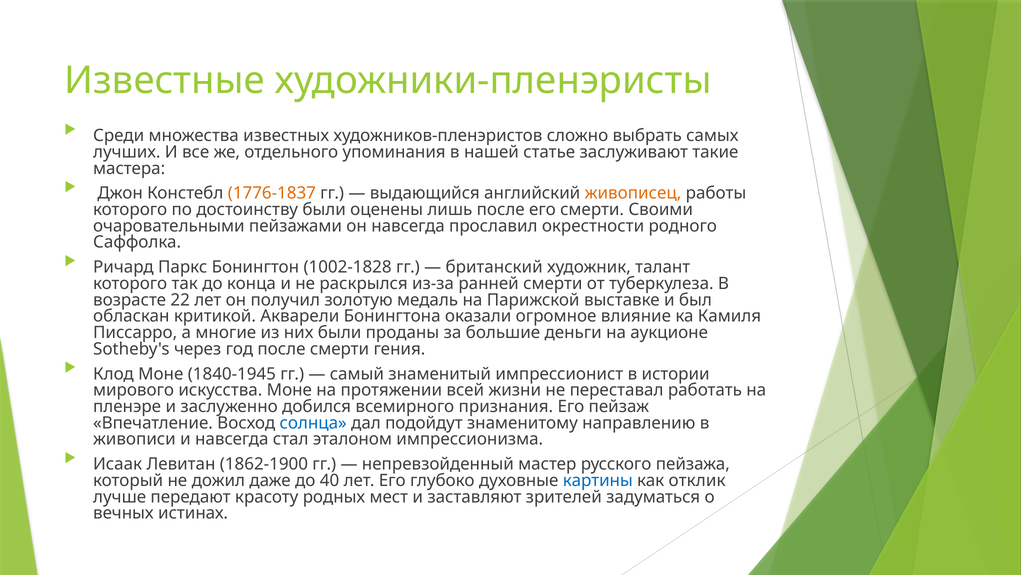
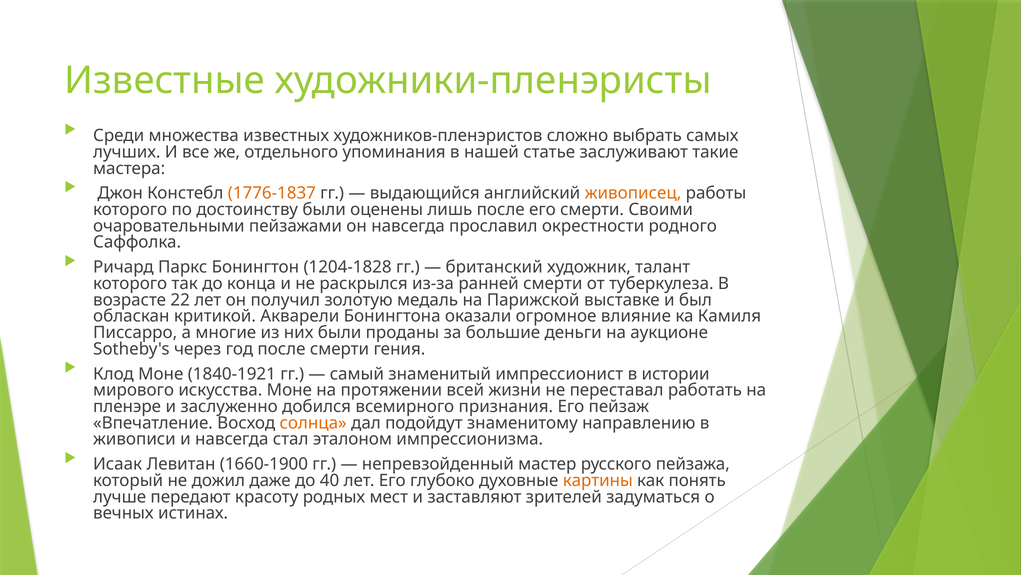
1002-1828: 1002-1828 -> 1204-1828 (348, 267)
1840-1945: 1840-1945 -> 1840-1921 (232, 373)
солнца colour: blue -> orange (313, 422)
1862-1900: 1862-1900 -> 1660-1900 (264, 464)
картины colour: blue -> orange (598, 480)
отклик: отклик -> понять (697, 480)
